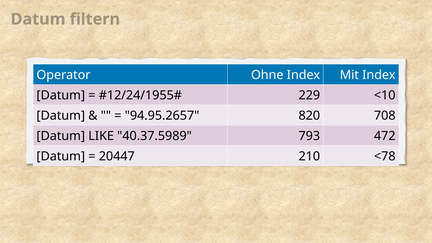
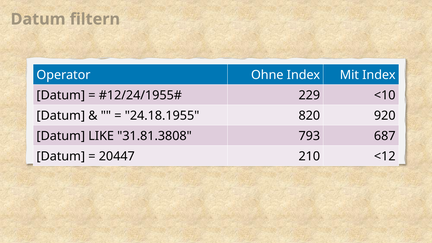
94.95.2657: 94.95.2657 -> 24.18.1955 (162, 116)
708: 708 -> 920 (385, 116)
40.37.5989: 40.37.5989 -> 31.81.3808 (155, 136)
472: 472 -> 687 (385, 136)
<78: <78 -> <12 (385, 156)
